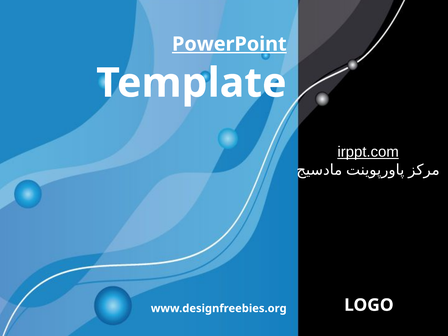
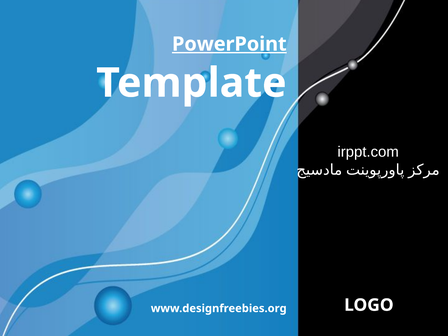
irppt.com underline: present -> none (368, 152)
